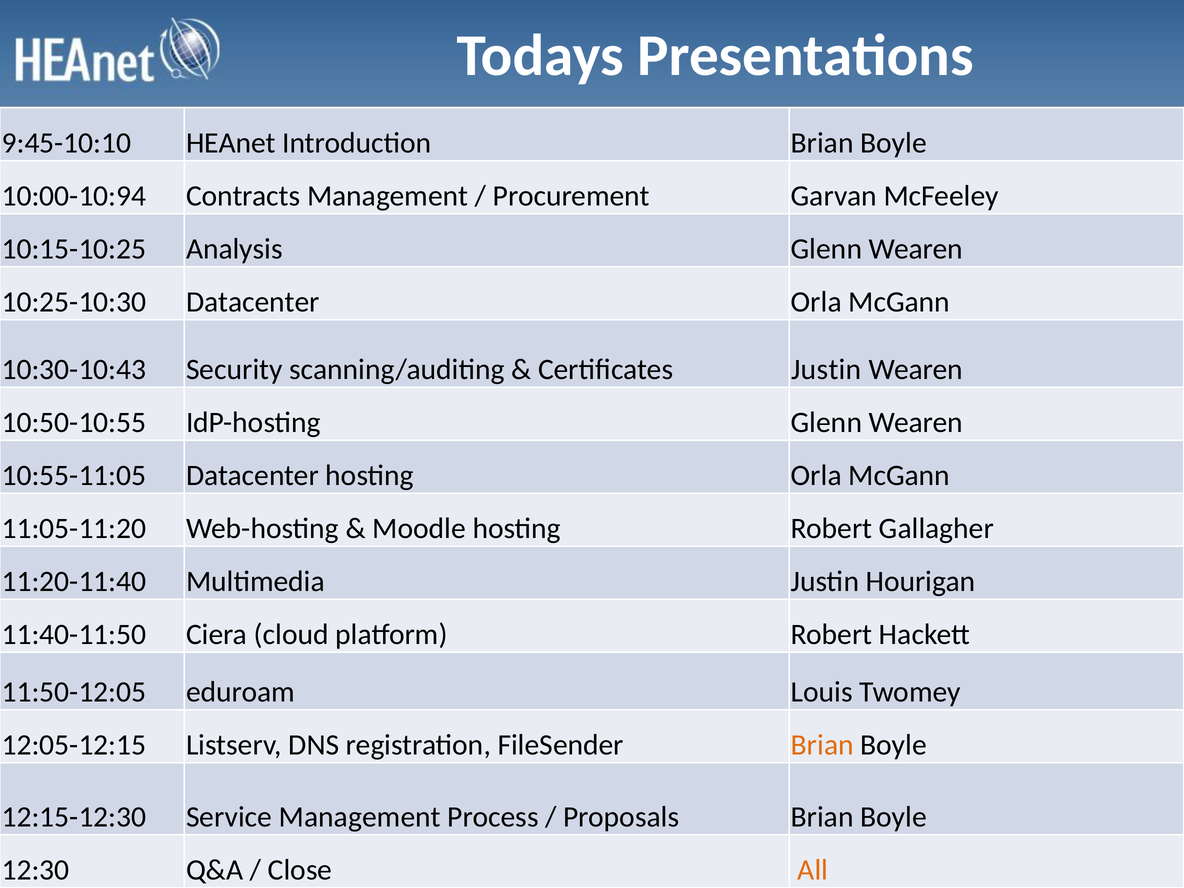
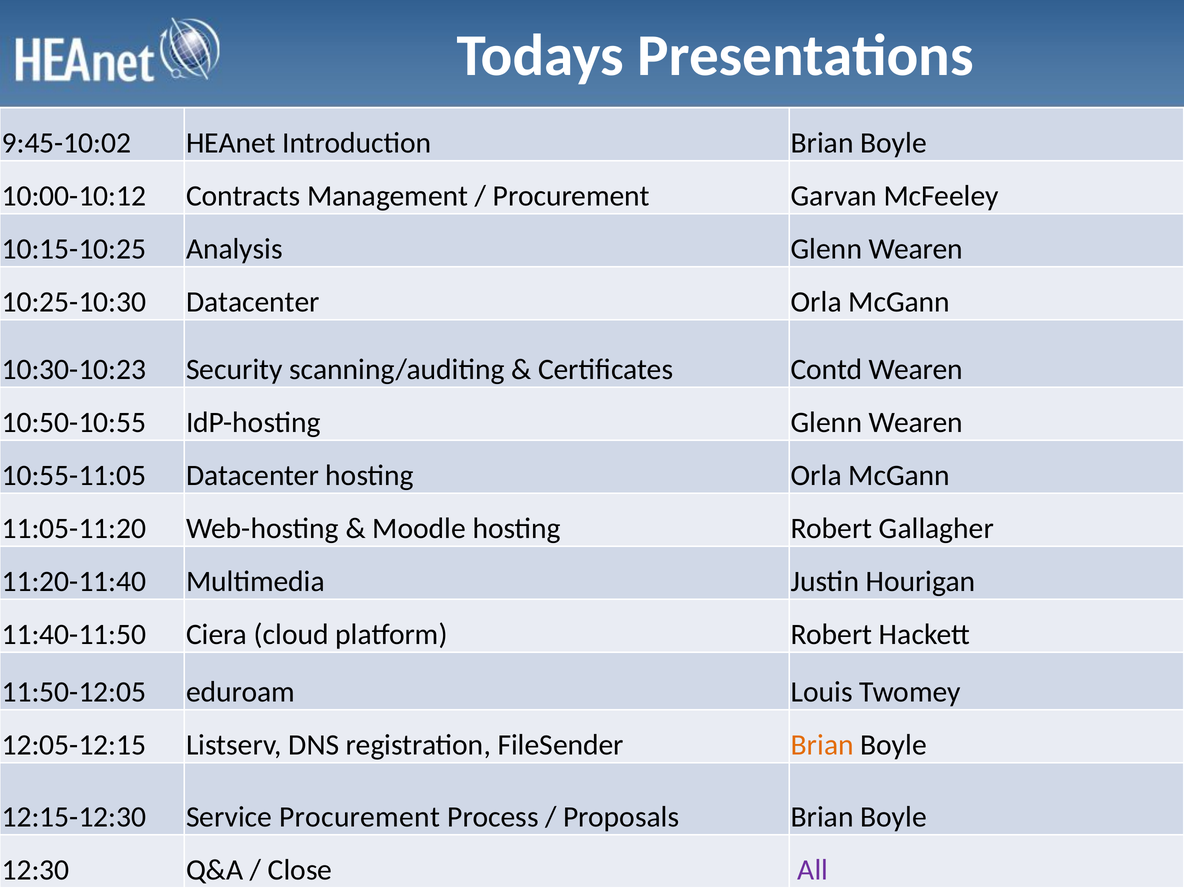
9:45-10:10: 9:45-10:10 -> 9:45-10:02 (66, 143)
10:00-10:94: 10:00-10:94 -> 10:00-10:12 (74, 196)
10:30-10:43: 10:30-10:43 -> 10:30-10:23 (74, 370)
Certificates Justin: Justin -> Contd (827, 370)
Service Management: Management -> Procurement (360, 817)
All colour: orange -> purple (813, 870)
